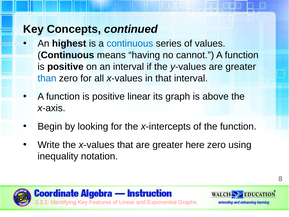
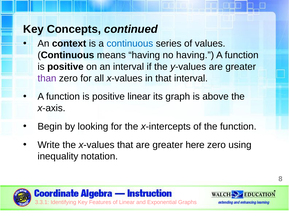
highest: highest -> context (69, 44)
no cannot: cannot -> having (195, 55)
than colour: blue -> purple (47, 78)
